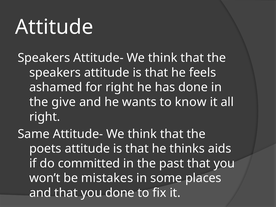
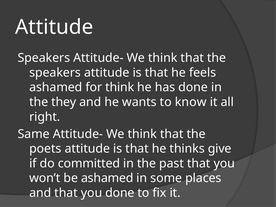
for right: right -> think (120, 87)
give: give -> they (64, 102)
aids: aids -> give (220, 149)
be mistakes: mistakes -> ashamed (107, 178)
